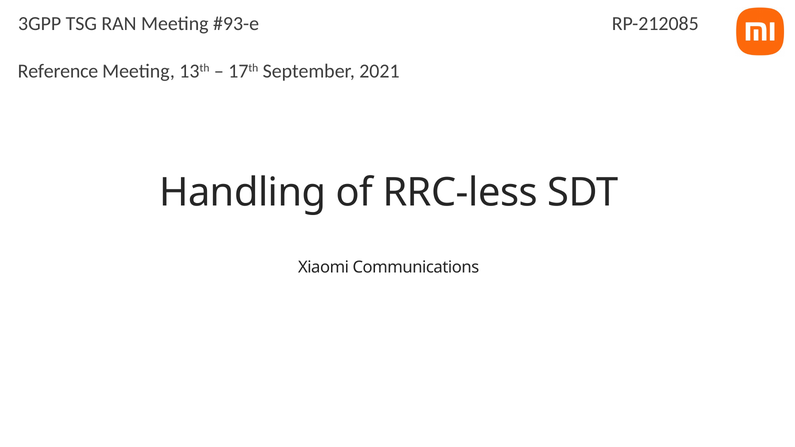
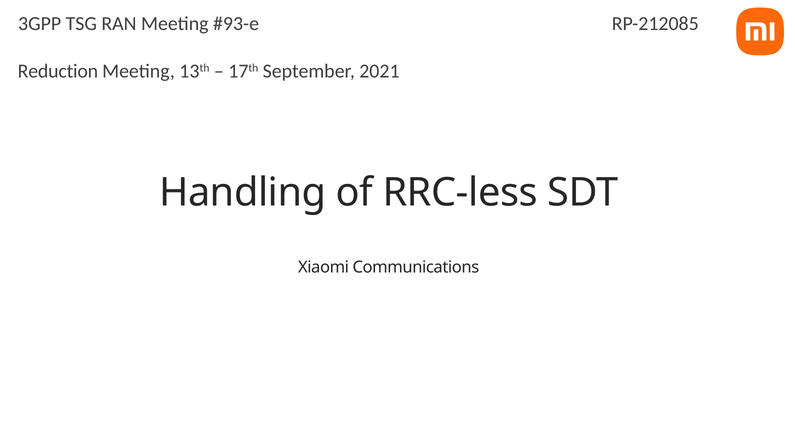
Reference: Reference -> Reduction (58, 71)
